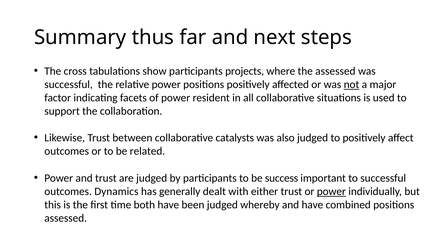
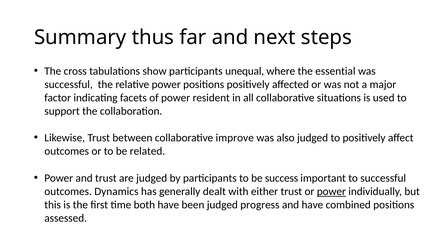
projects: projects -> unequal (245, 71)
the assessed: assessed -> essential (335, 71)
not underline: present -> none (352, 84)
catalysts: catalysts -> improve (235, 138)
whereby: whereby -> progress (260, 205)
